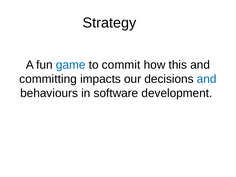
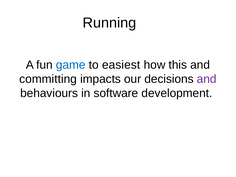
Strategy: Strategy -> Running (109, 23)
commit: commit -> easiest (121, 65)
and colour: blue -> purple (207, 79)
